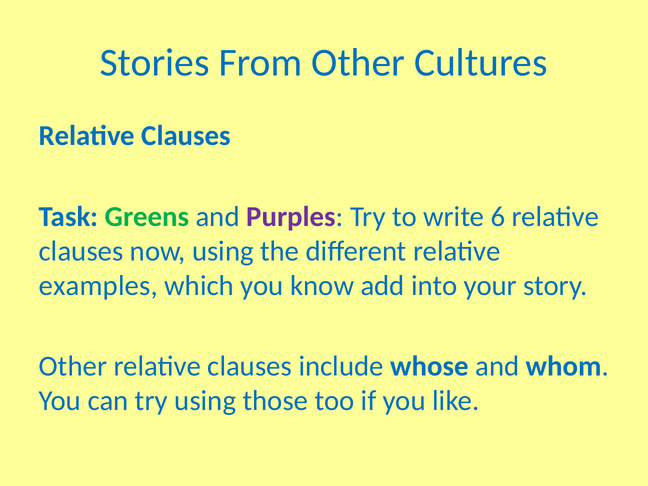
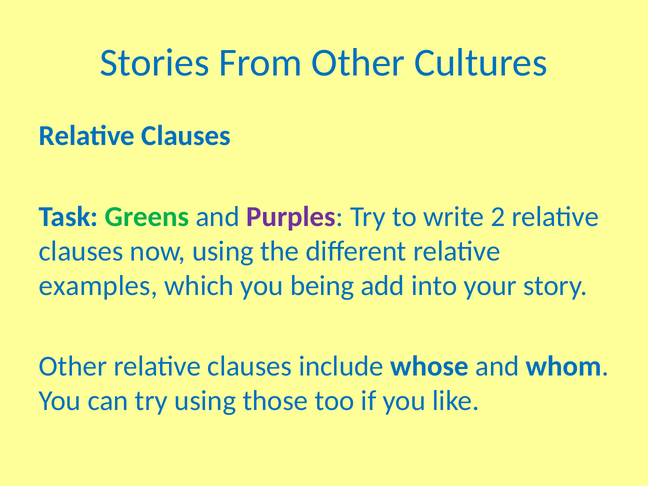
6: 6 -> 2 (498, 217)
know: know -> being (322, 286)
